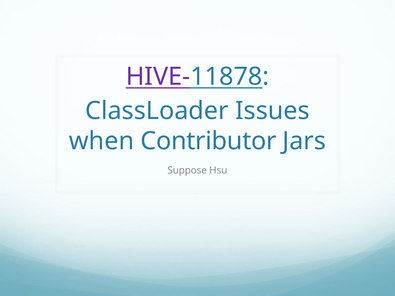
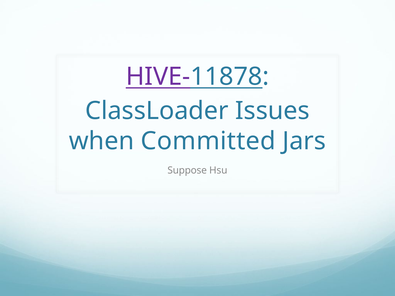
Contributor: Contributor -> Committed (208, 141)
